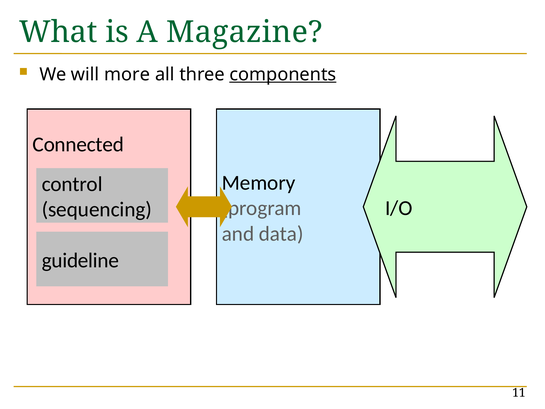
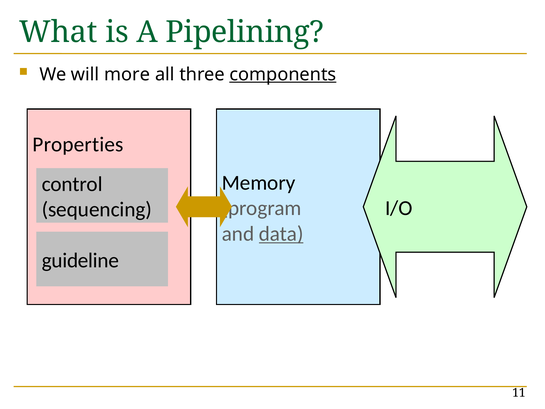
Magazine: Magazine -> Pipelining (245, 32)
Connected: Connected -> Properties (78, 144)
data underline: none -> present (281, 234)
